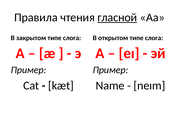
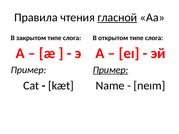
Пример underline: none -> present (111, 70)
